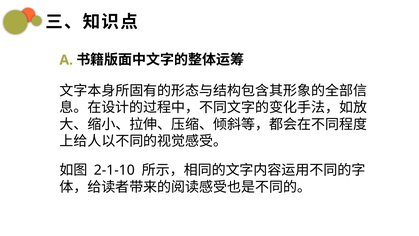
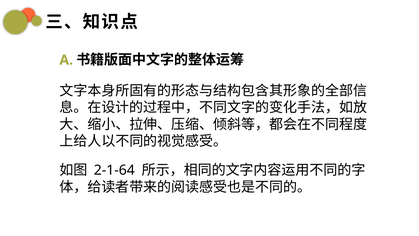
2-1-10: 2-1-10 -> 2-1-64 (114, 170)
